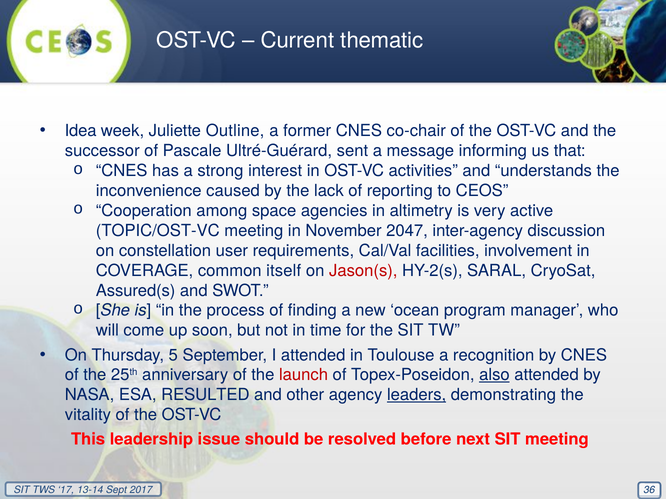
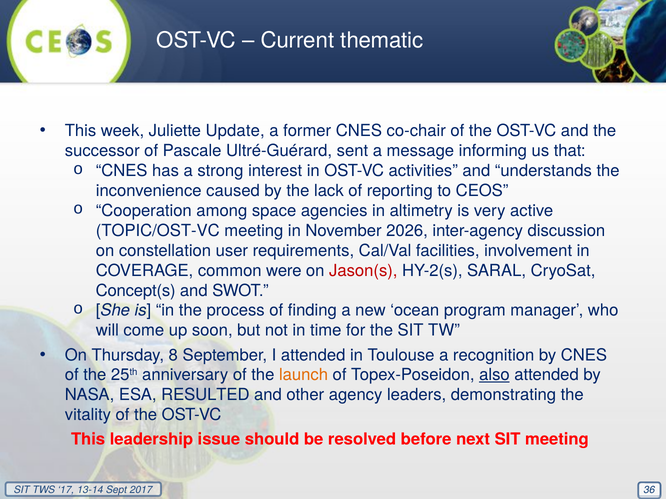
Idea: Idea -> This (81, 131)
Outline: Outline -> Update (235, 131)
2047: 2047 -> 2026 (407, 231)
itself: itself -> were (284, 271)
Assured(s: Assured(s -> Concept(s (136, 291)
5: 5 -> 8 (173, 355)
launch colour: red -> orange (304, 375)
leaders underline: present -> none (417, 395)
